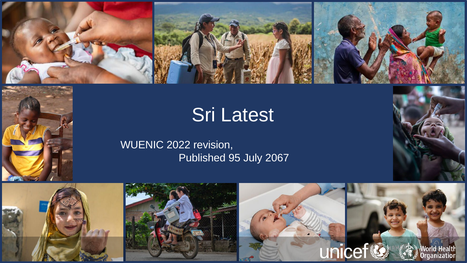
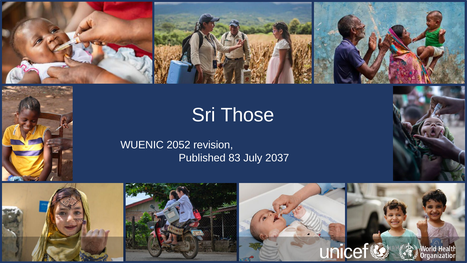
Latest: Latest -> Those (248, 115)
2022: 2022 -> 2052 (179, 145)
95: 95 -> 83 (234, 158)
2067: 2067 -> 2037 (277, 158)
